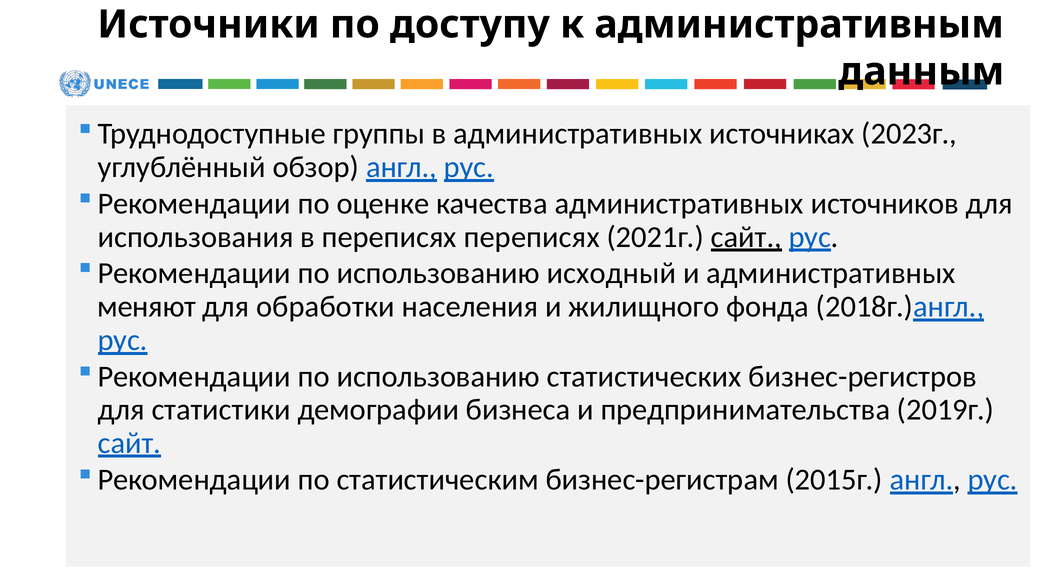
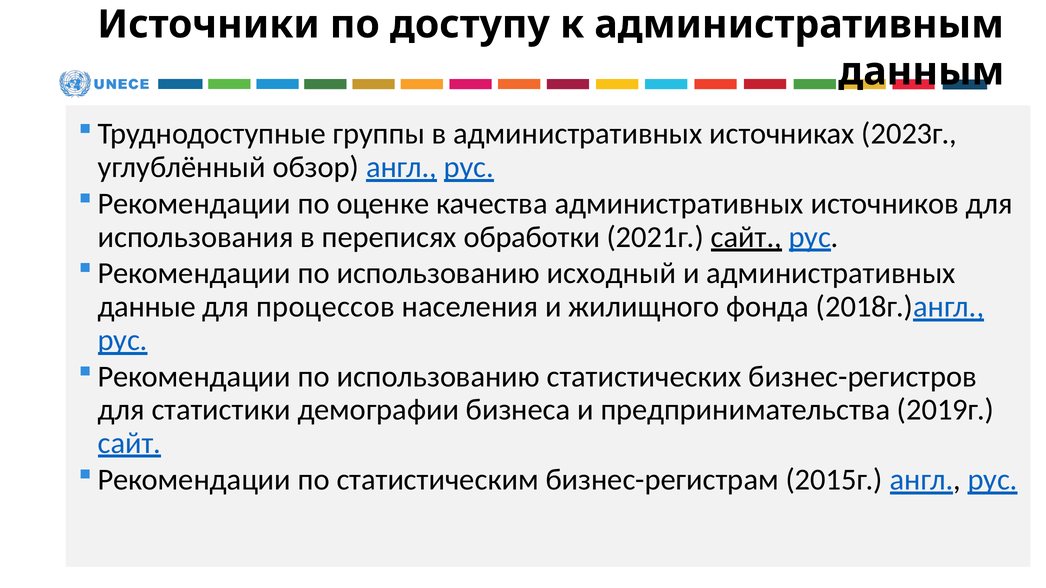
переписях переписях: переписях -> обработки (532, 237)
меняют: меняют -> данные (147, 307)
обработки: обработки -> процессов (325, 307)
